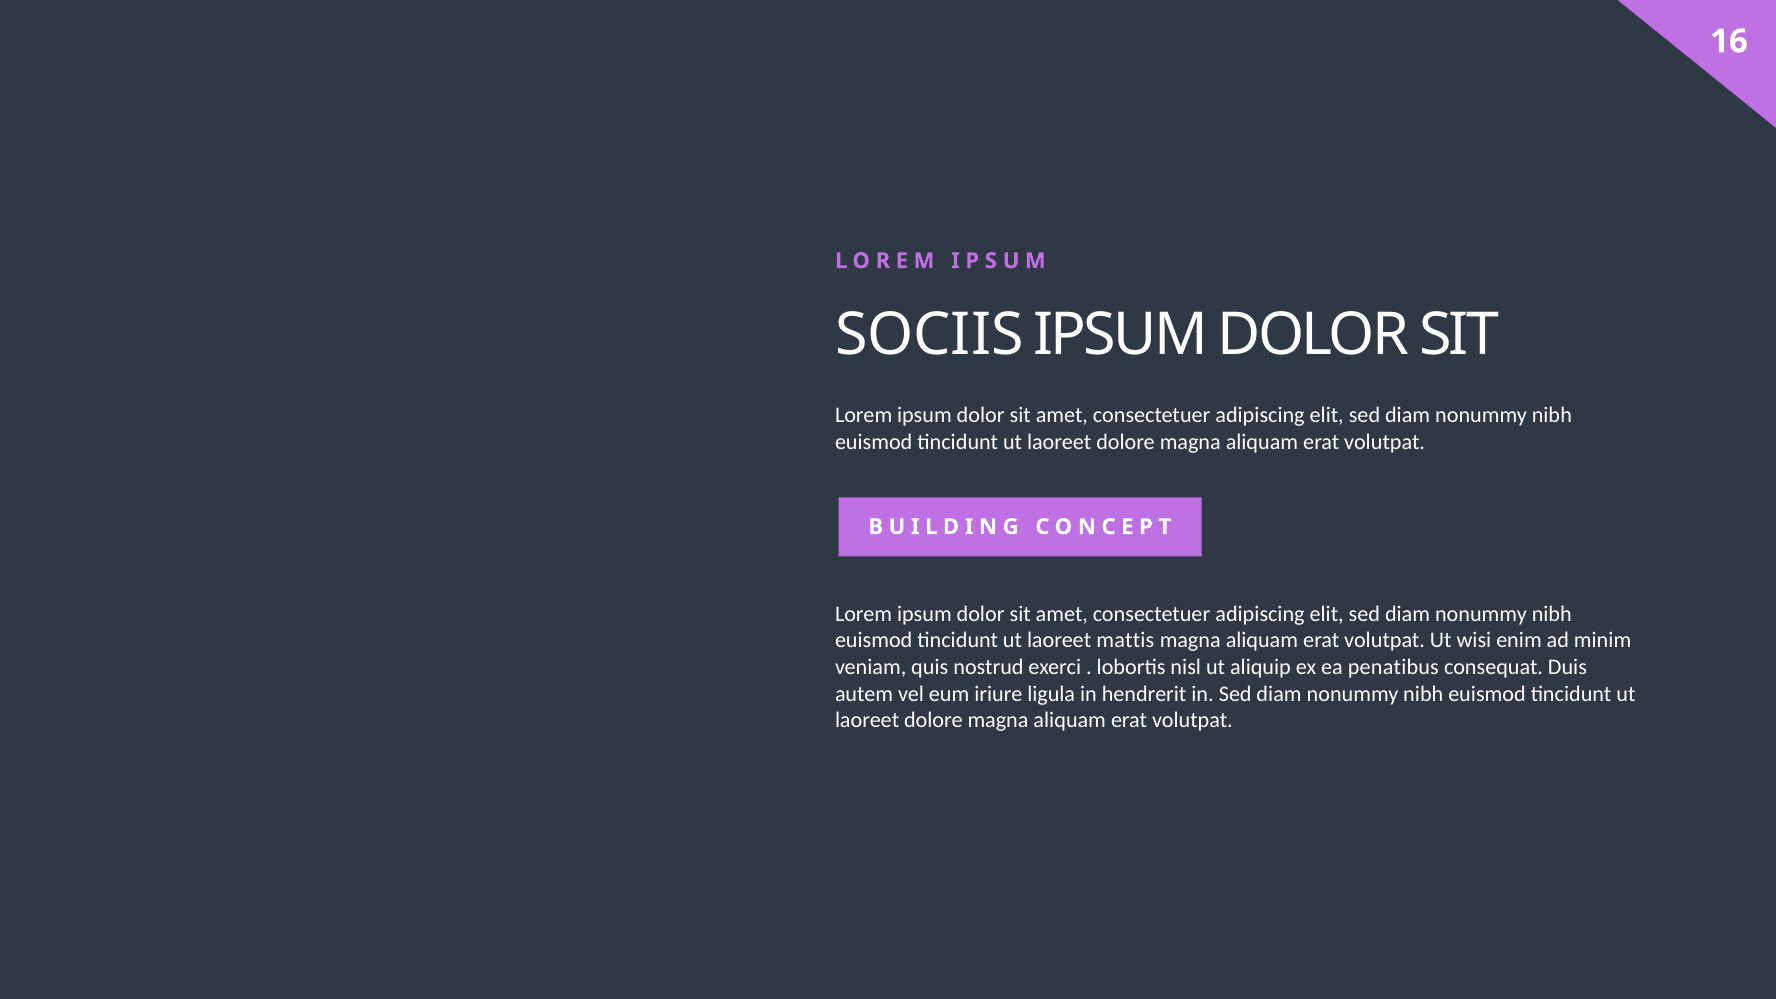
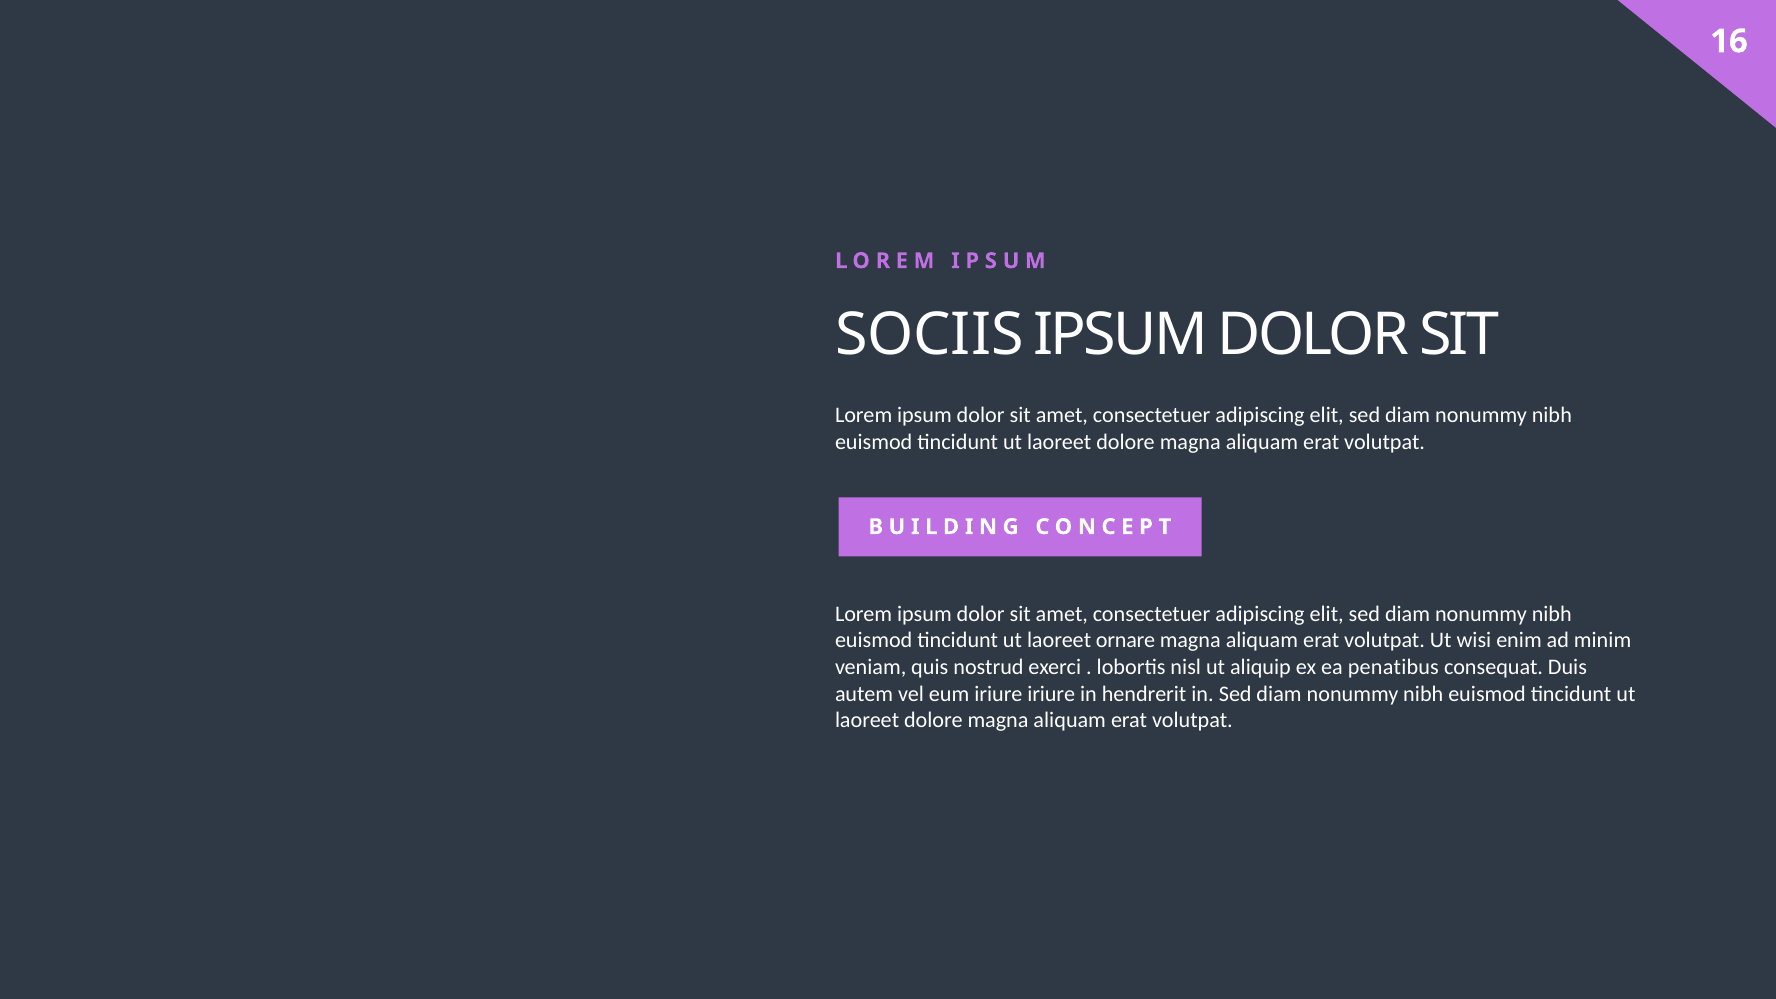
mattis: mattis -> ornare (1126, 641)
iriure ligula: ligula -> iriure (1051, 694)
